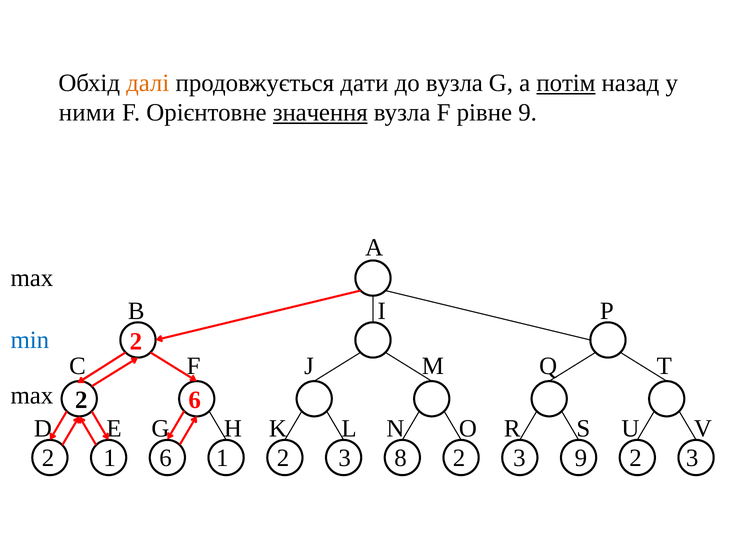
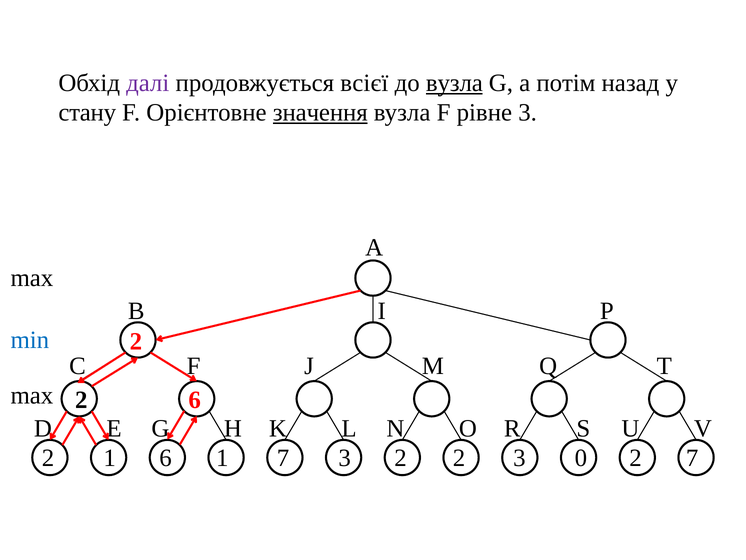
далі colour: orange -> purple (148, 83)
дати: дати -> всієї (364, 83)
вузла underline: none -> present (454, 83)
потім underline: present -> none (566, 83)
ними: ними -> стану (87, 113)
рівне 9: 9 -> 3 (528, 113)
6 1 2: 2 -> 7 (283, 457)
3 8: 8 -> 2 (400, 457)
3 9: 9 -> 0 (581, 457)
3: 3 -> 7 (692, 457)
